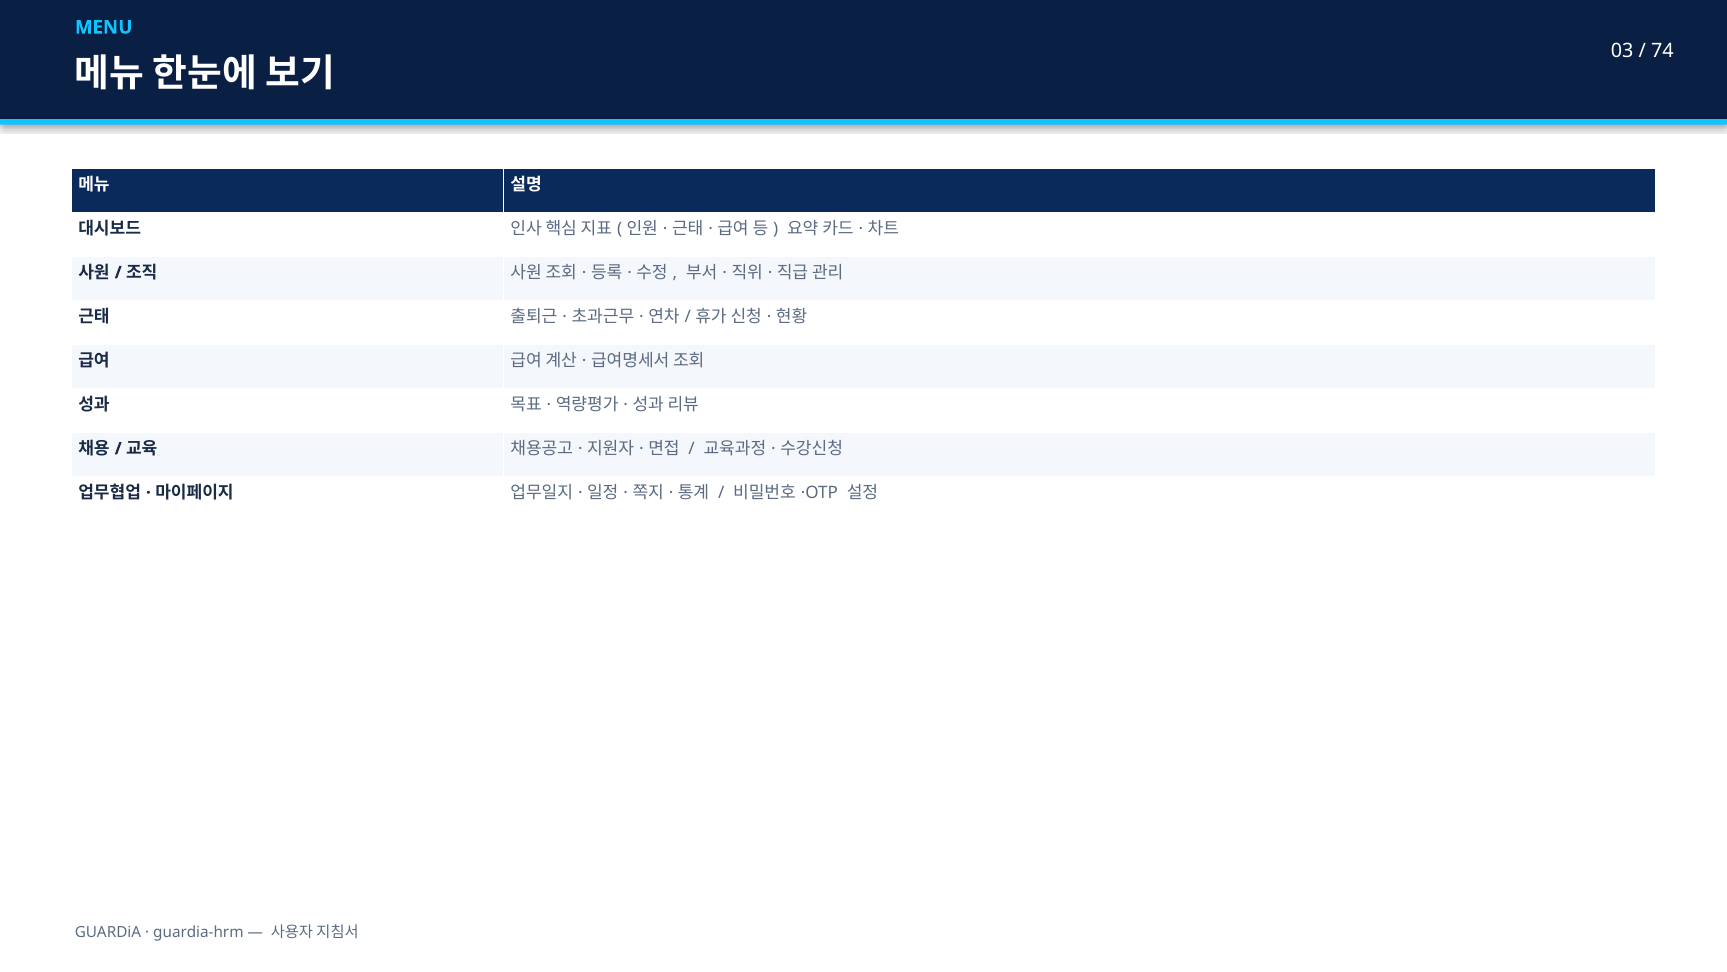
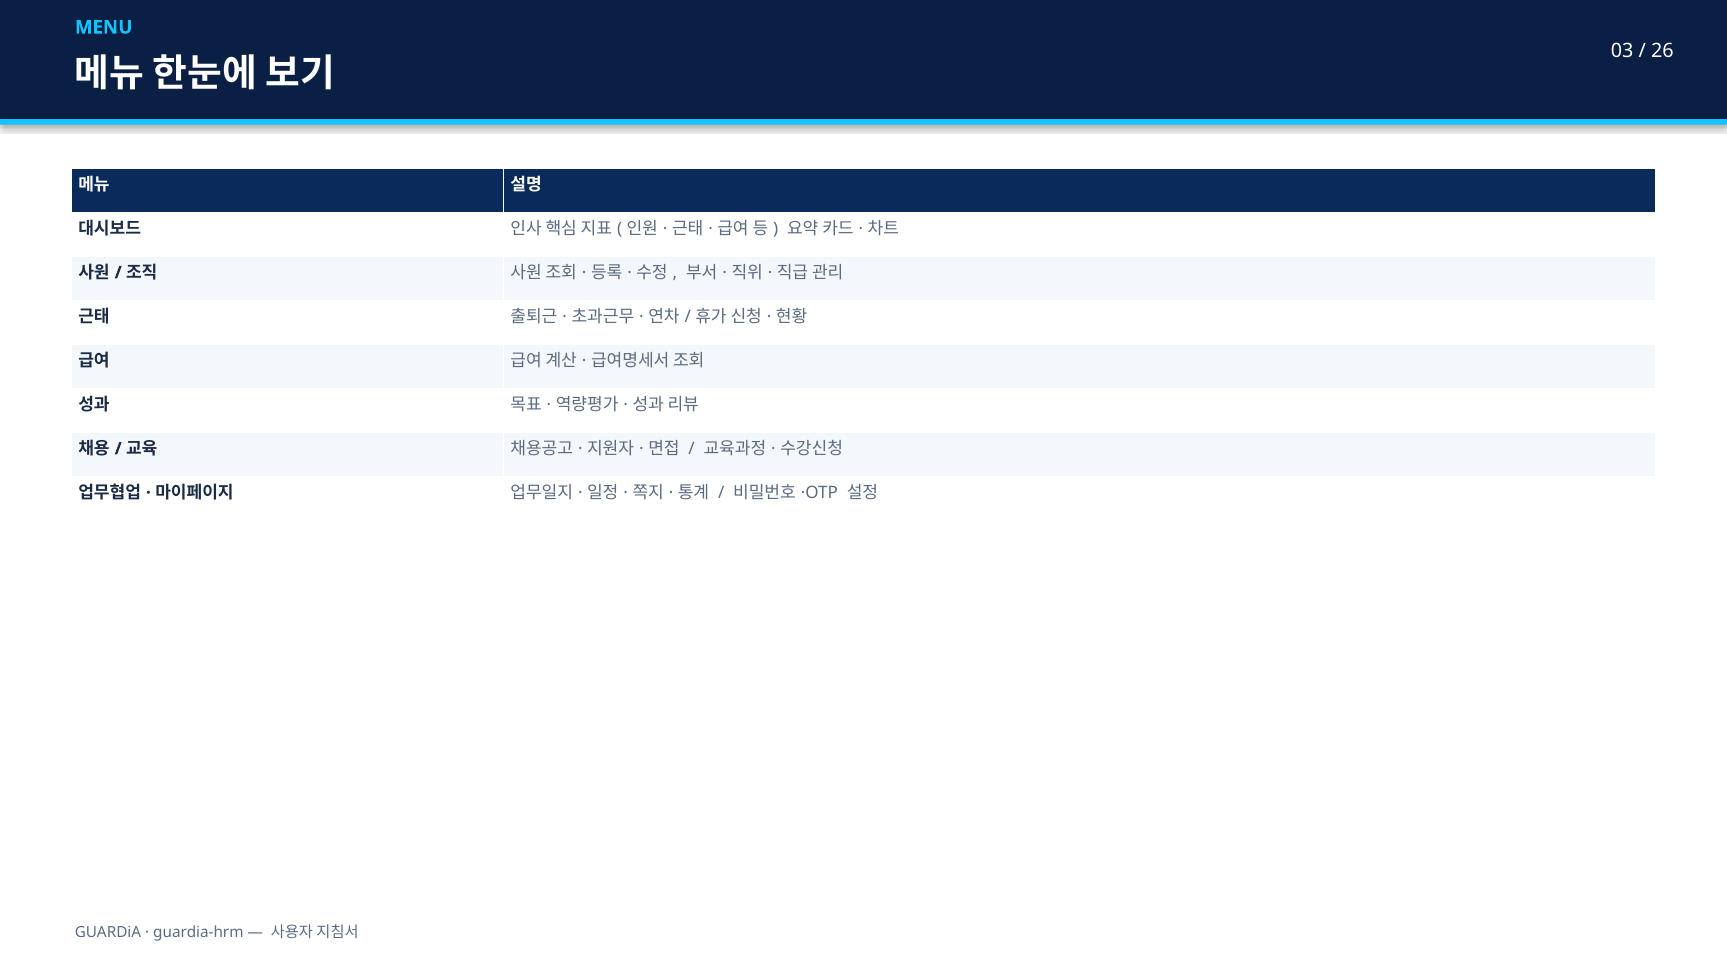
74: 74 -> 26 (1662, 51)
